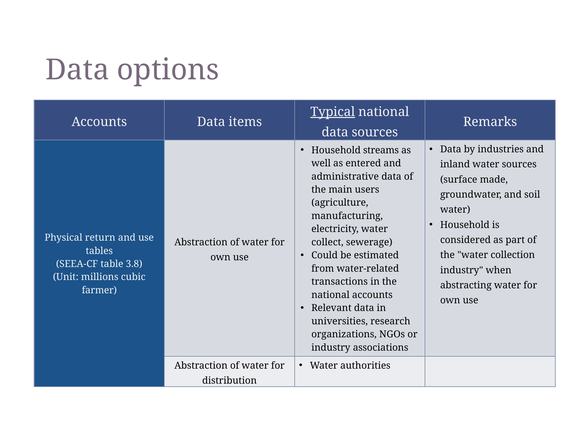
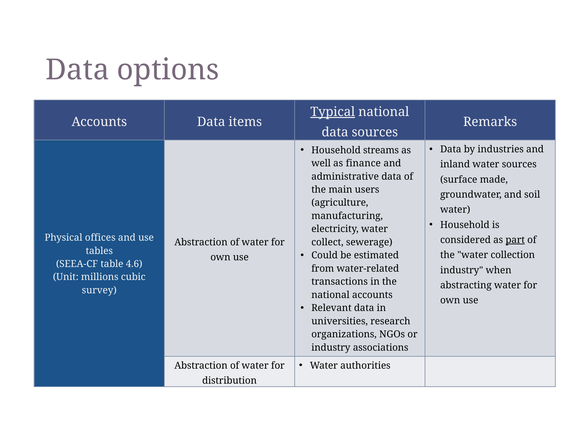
entered: entered -> finance (363, 163)
return: return -> offices (100, 237)
part underline: none -> present (515, 240)
3.8: 3.8 -> 4.6 (134, 264)
farmer: farmer -> survey (99, 290)
